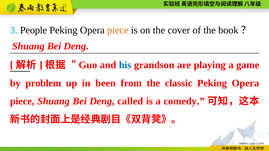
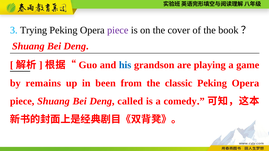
People: People -> Trying (34, 30)
piece colour: orange -> purple (118, 30)
problem: problem -> remains (43, 83)
